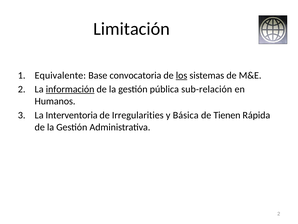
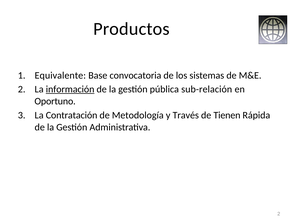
Limitación: Limitación -> Productos (131, 29)
los underline: present -> none (182, 75)
Humanos: Humanos -> Oportuno (55, 101)
Interventoria: Interventoria -> Contratación (72, 115)
Irregularities: Irregularities -> Metodología (138, 115)
Básica: Básica -> Través (186, 115)
